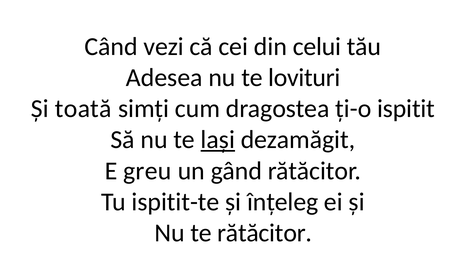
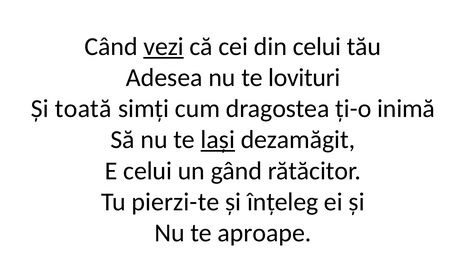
vezi underline: none -> present (164, 47)
ispitit: ispitit -> inimă (406, 109)
E greu: greu -> celui (148, 171)
ispitit-te: ispitit-te -> pierzi-te (175, 202)
te rătăcitor: rătăcitor -> aproape (265, 233)
